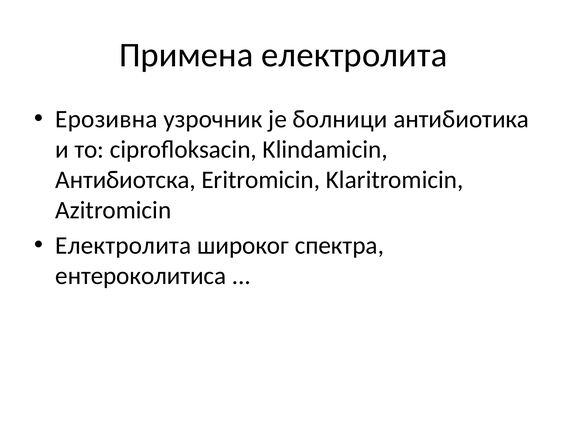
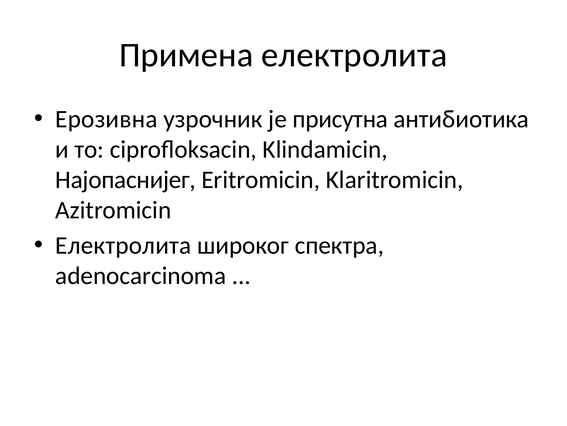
болници: болници -> присутна (340, 119)
Антибиотска: Антибиотска -> Најопаснијег (126, 179)
ентероколитиса: ентероколитиса -> adenocarcinoma (141, 275)
